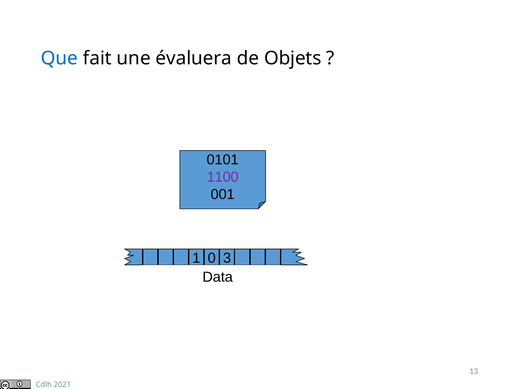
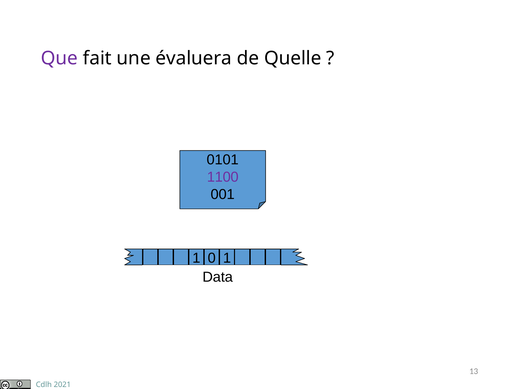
Que colour: blue -> purple (59, 58)
Objets: Objets -> Quelle (293, 58)
0 3: 3 -> 1 (227, 258)
